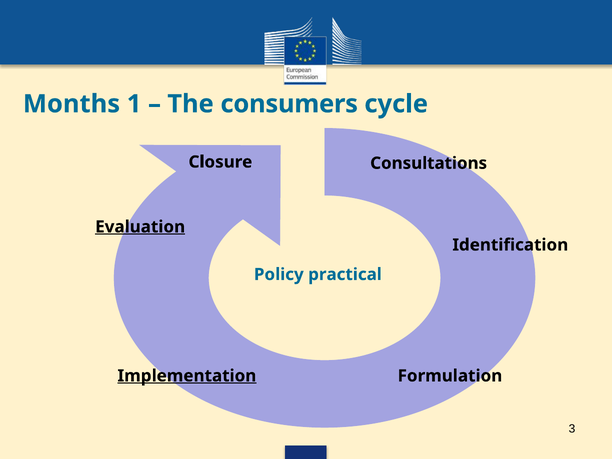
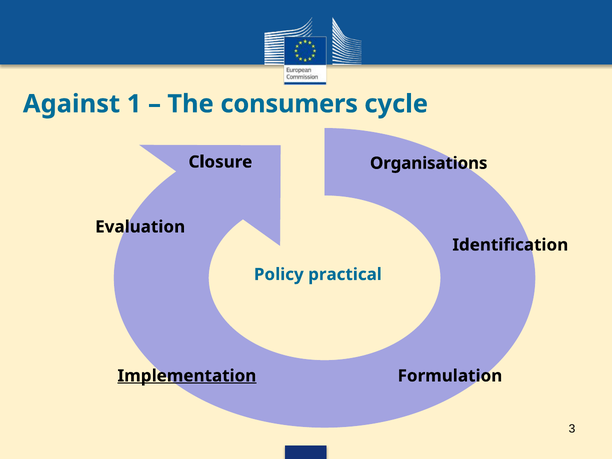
Months: Months -> Against (71, 104)
Consultations: Consultations -> Organisations (429, 163)
Evaluation underline: present -> none (140, 227)
